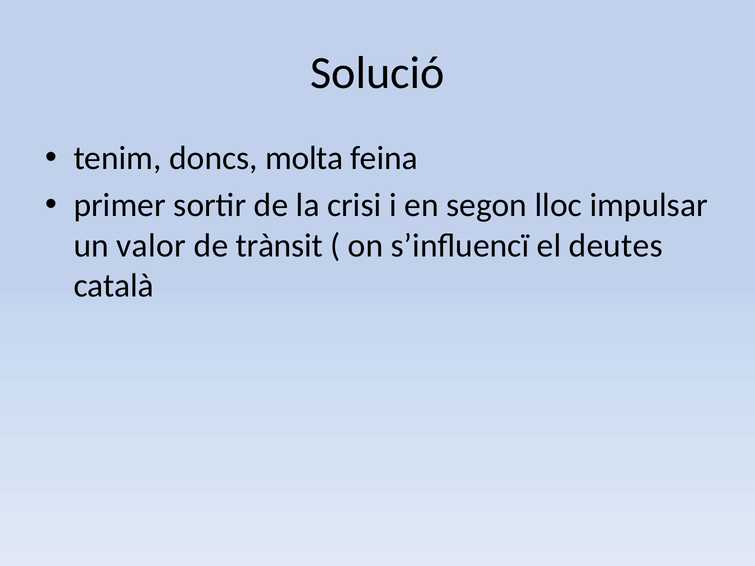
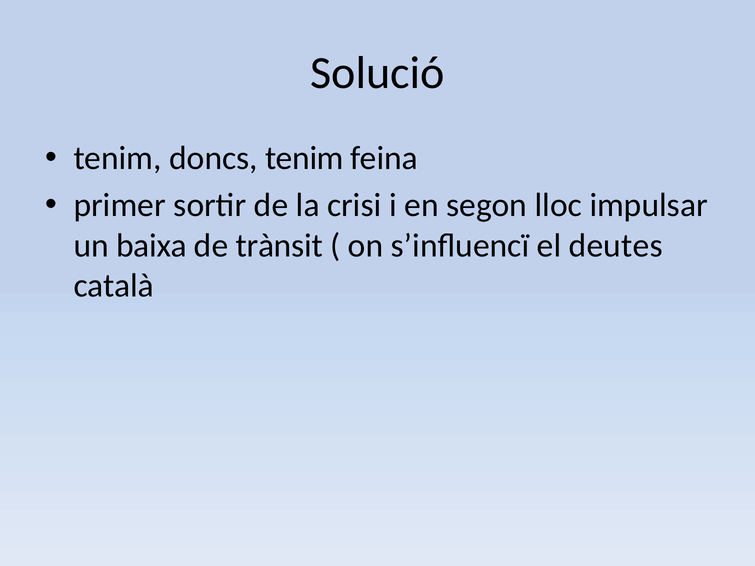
doncs molta: molta -> tenim (304, 158)
valor: valor -> baixa (152, 246)
